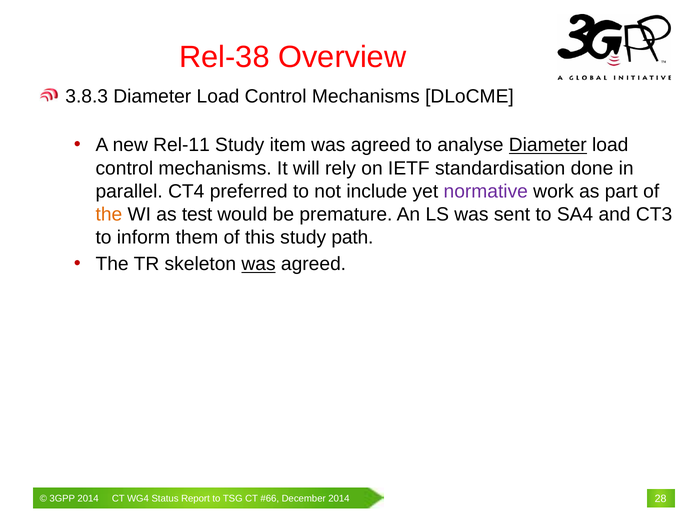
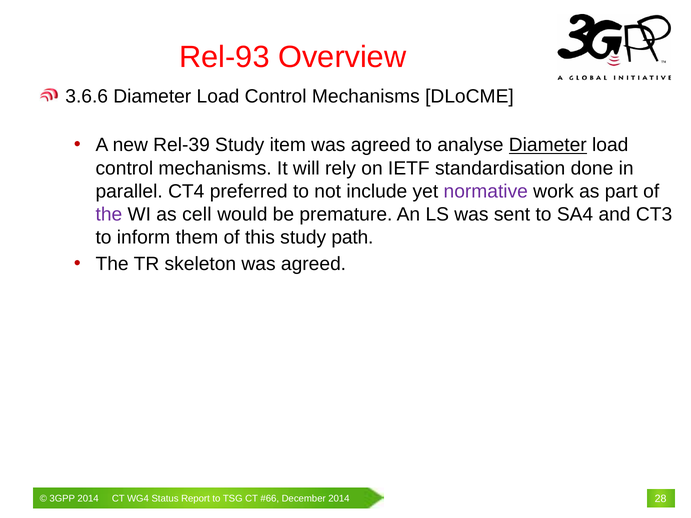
Rel-38: Rel-38 -> Rel-93 (224, 57)
3.8.3: 3.8.3 -> 3.6.6 (87, 96)
Rel-11: Rel-11 -> Rel-39 (182, 145)
the colour: orange -> purple (109, 214)
test: test -> cell (197, 214)
was underline: present -> none (259, 264)
